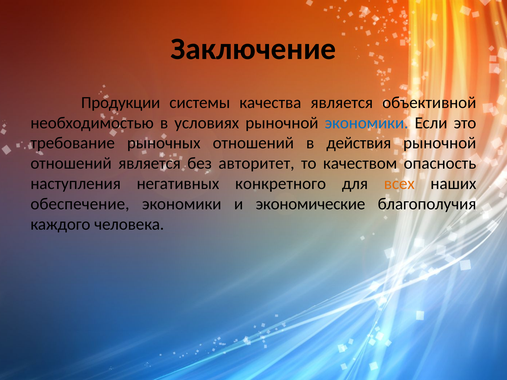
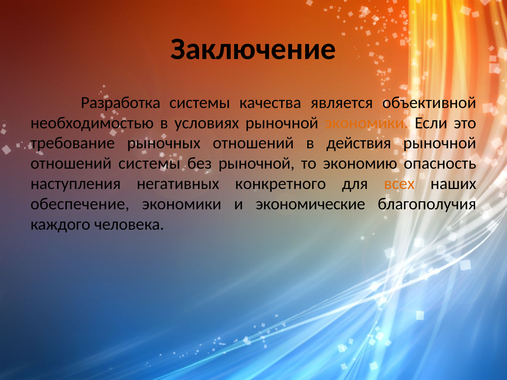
Продукции: Продукции -> Разработка (121, 103)
экономики colour: blue -> orange (367, 123)
отношений является: является -> системы (149, 163)
без авторитет: авторитет -> рыночной (257, 163)
качеством: качеством -> экономию (360, 163)
